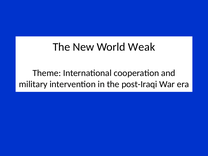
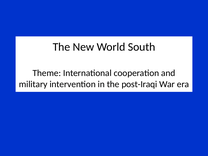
Weak: Weak -> South (142, 47)
